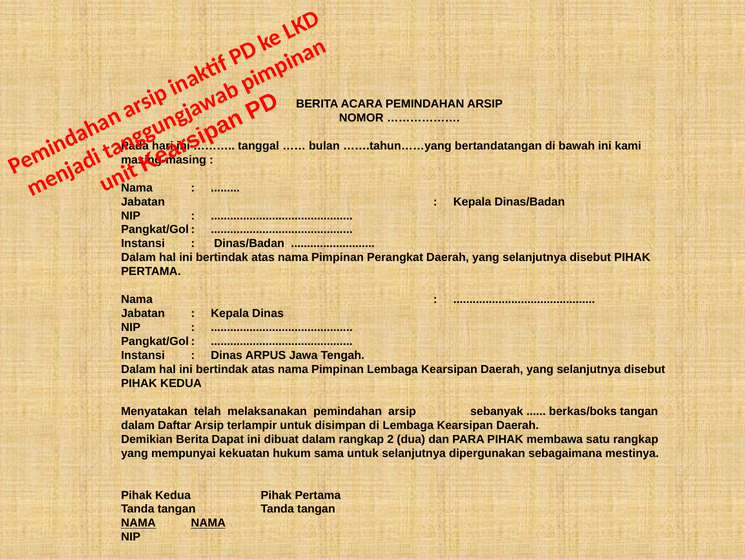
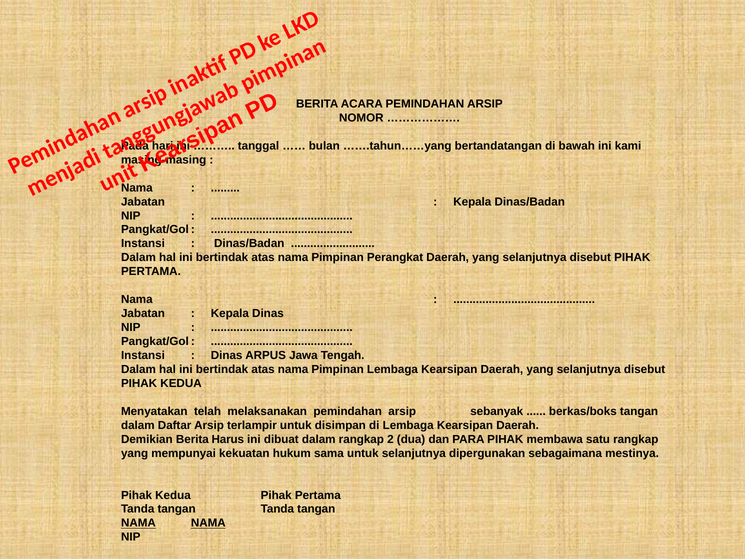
Dapat: Dapat -> Harus (228, 439)
